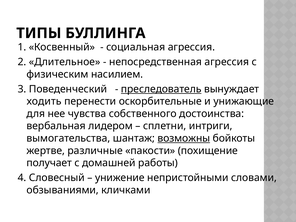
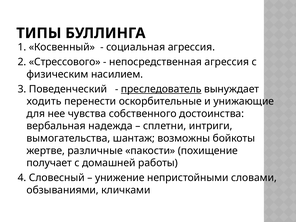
Длительное: Длительное -> Стрессового (65, 62)
лидером: лидером -> надежда (110, 126)
возможны underline: present -> none (184, 138)
